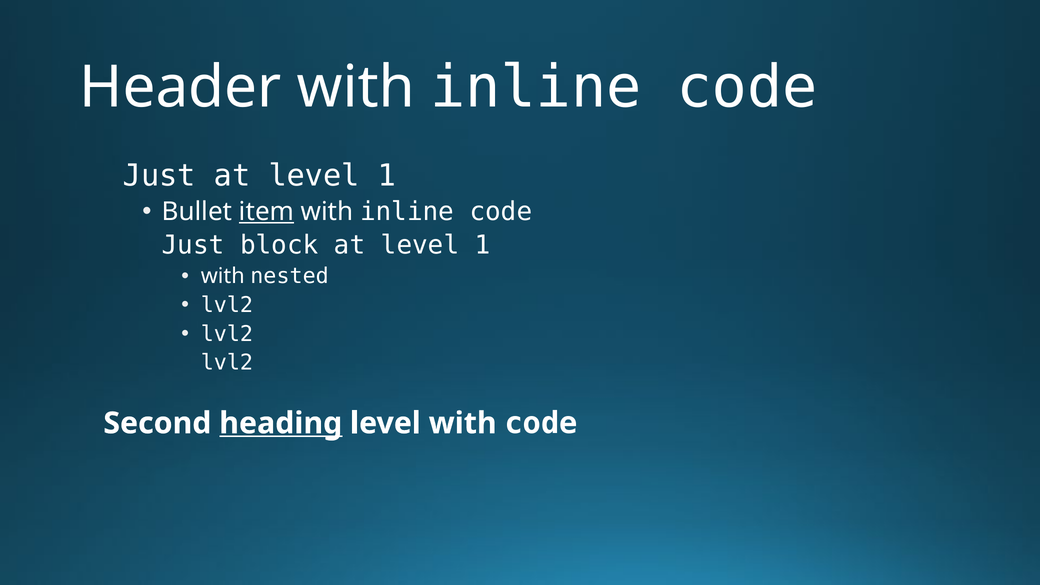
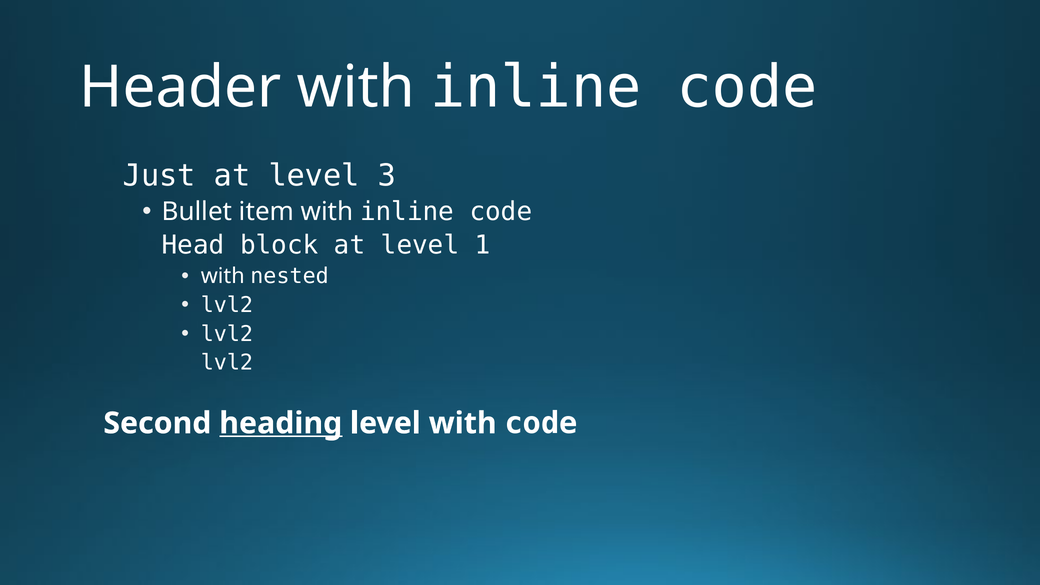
1: 1 -> 3 (387, 176)
item underline: present -> none (266, 212)
Just: Just -> Head (193, 245)
